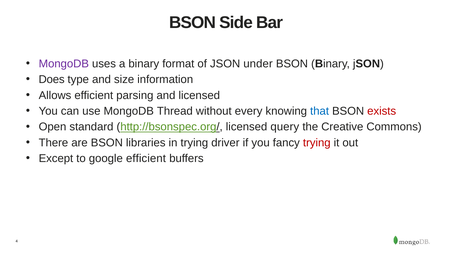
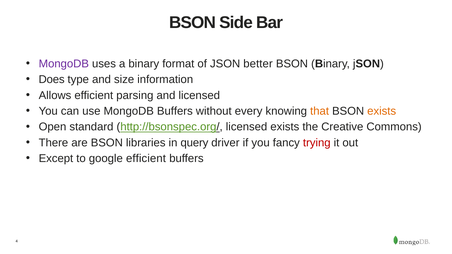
under: under -> better (258, 64)
MongoDB Thread: Thread -> Buffers (175, 111)
that colour: blue -> orange (320, 111)
exists colour: red -> orange (382, 111)
licensed query: query -> exists (285, 127)
in trying: trying -> query (194, 143)
